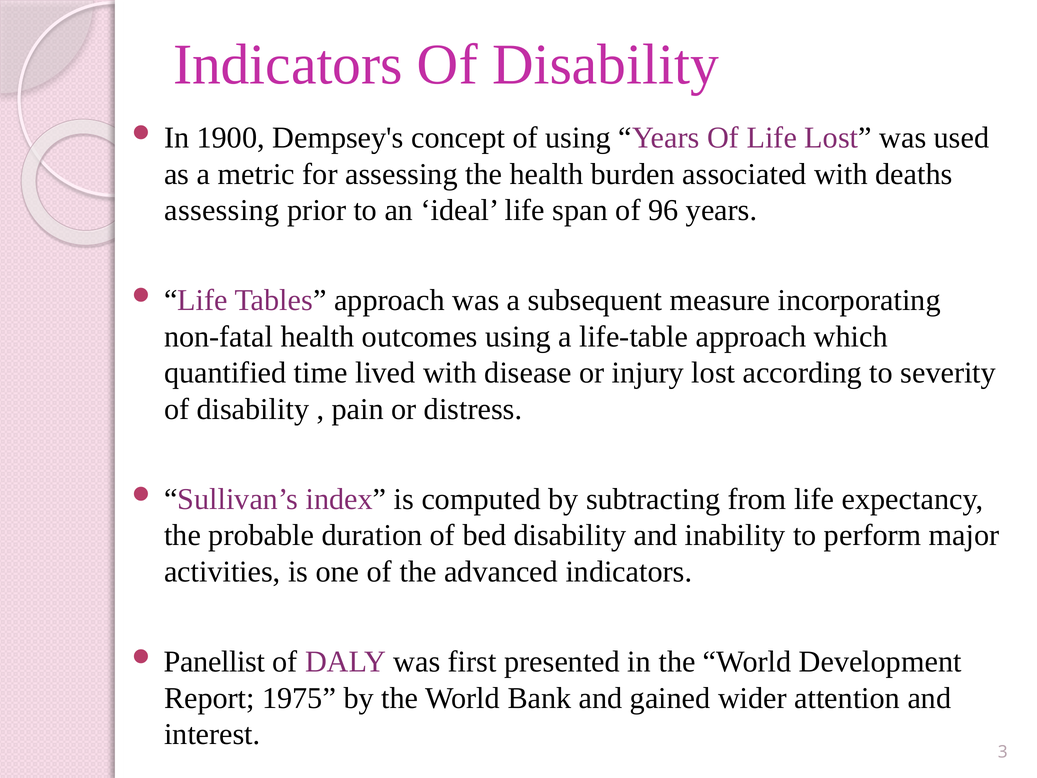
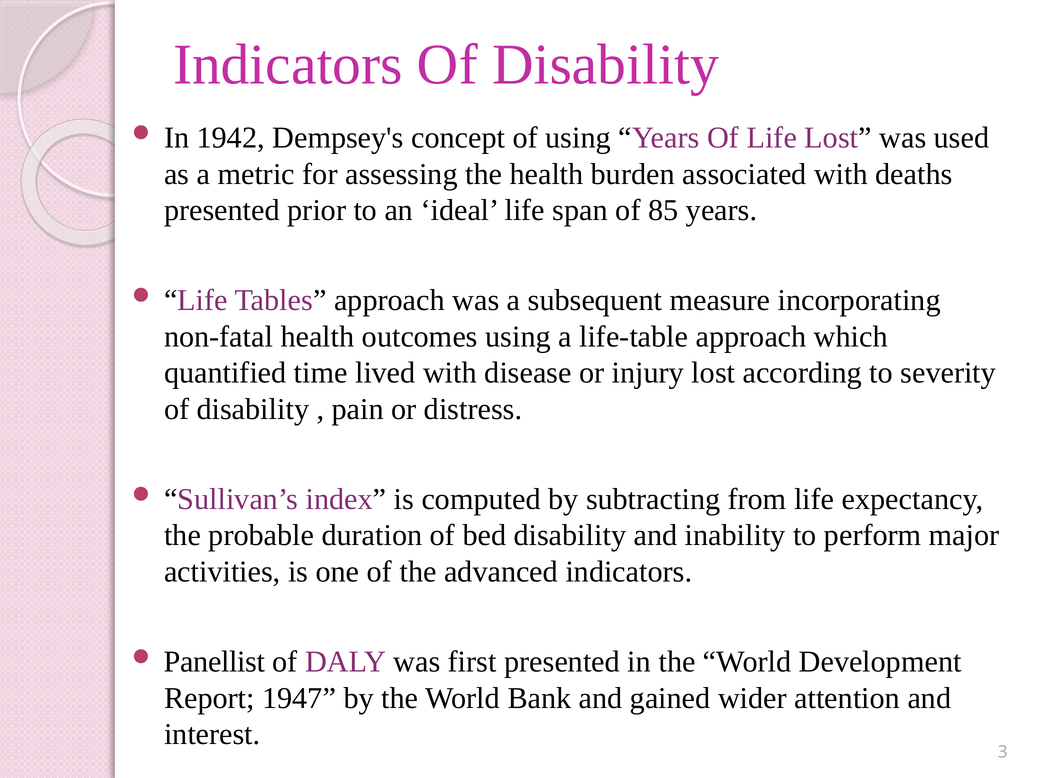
1900: 1900 -> 1942 (231, 138)
assessing: assessing -> presented (222, 210)
96: 96 -> 85 (663, 210)
1975: 1975 -> 1947 (299, 698)
